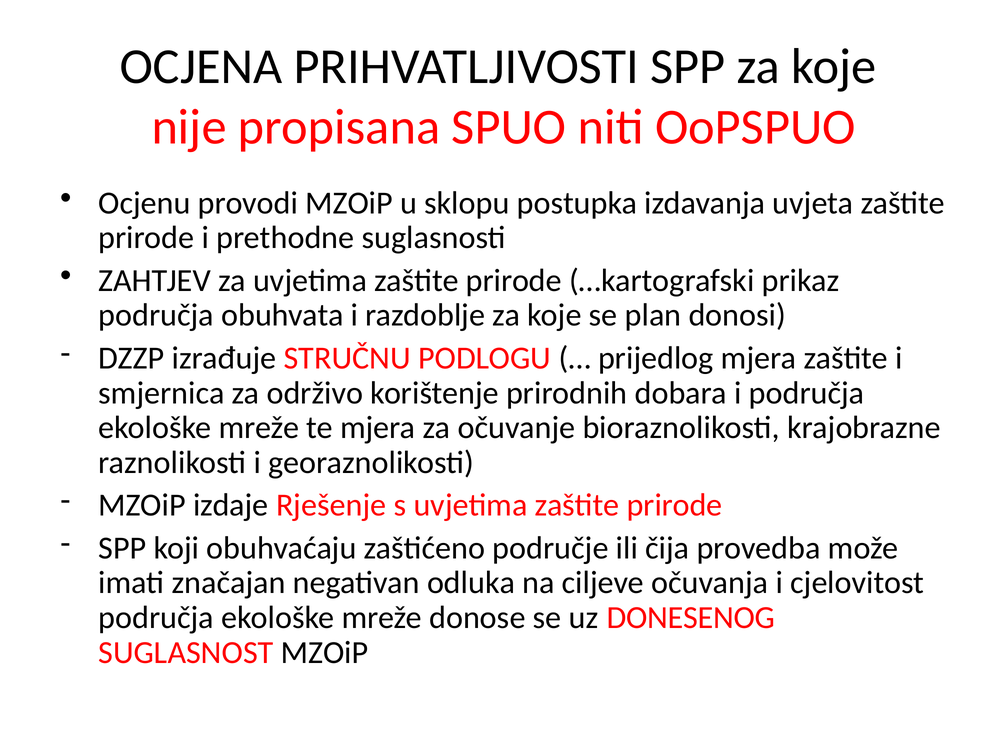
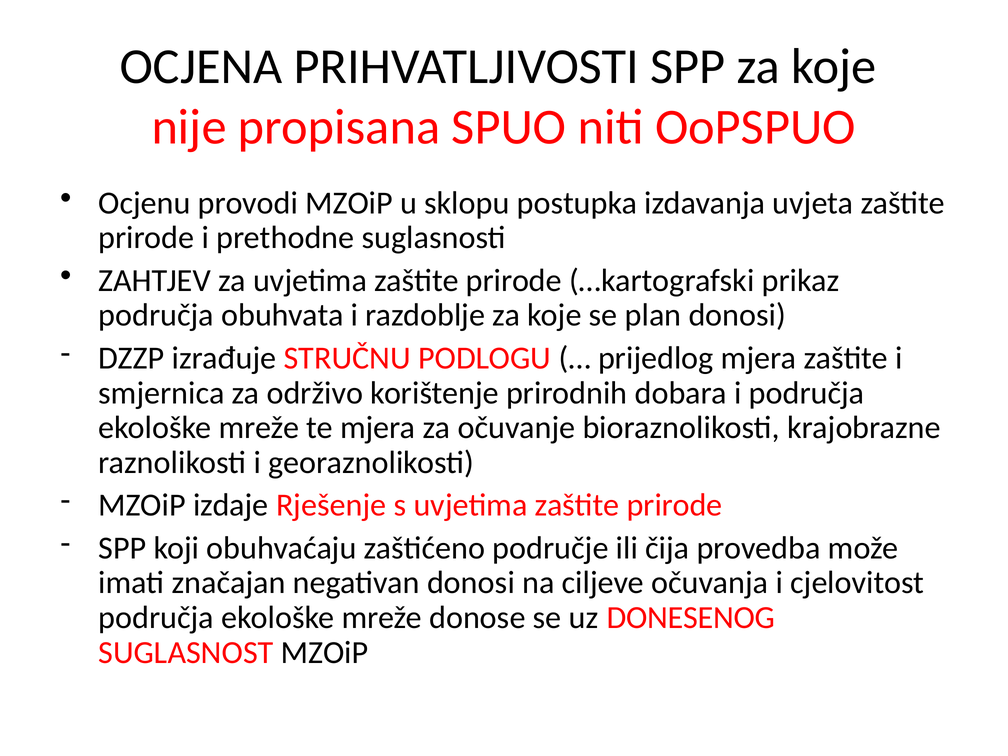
negativan odluka: odluka -> donosi (471, 583)
